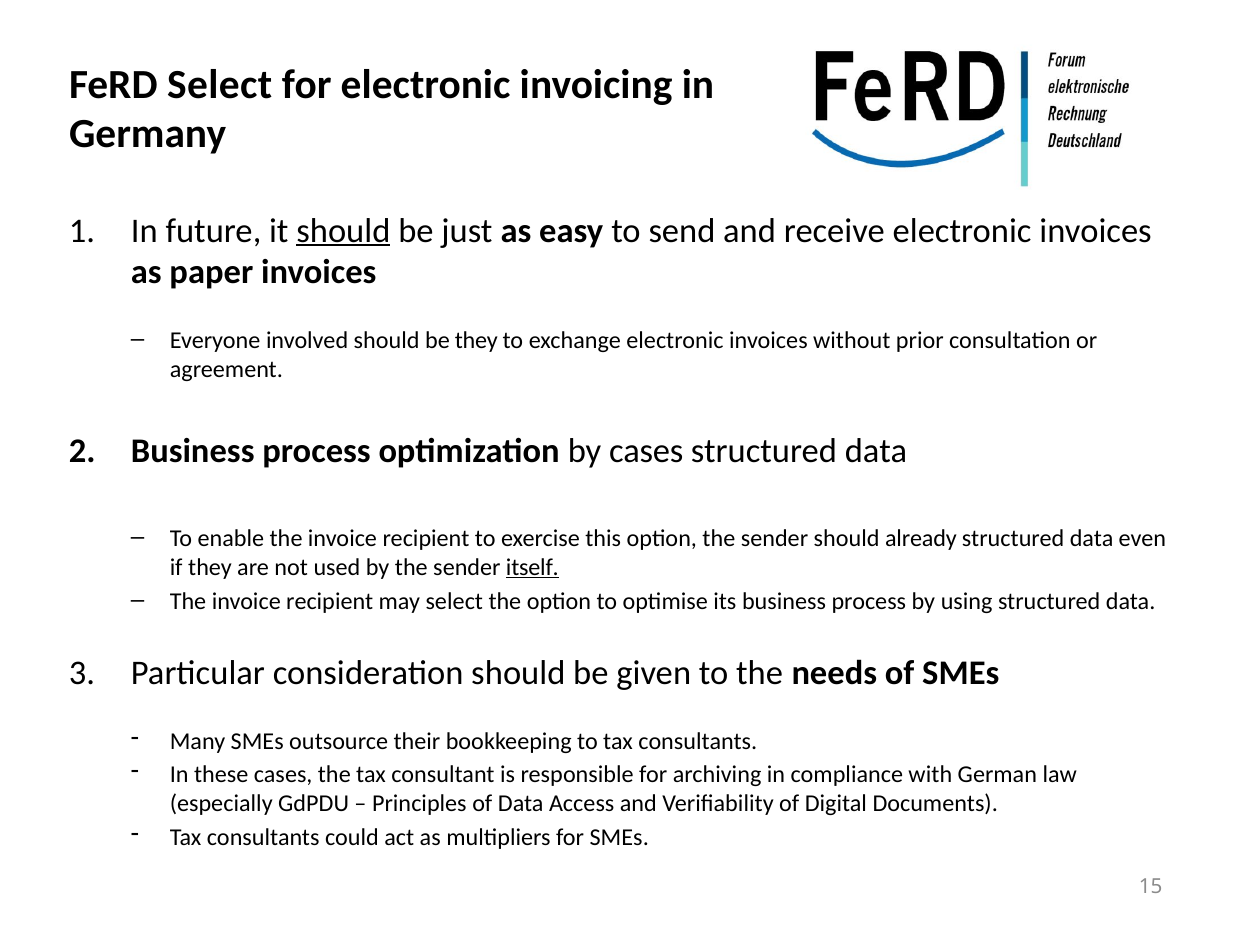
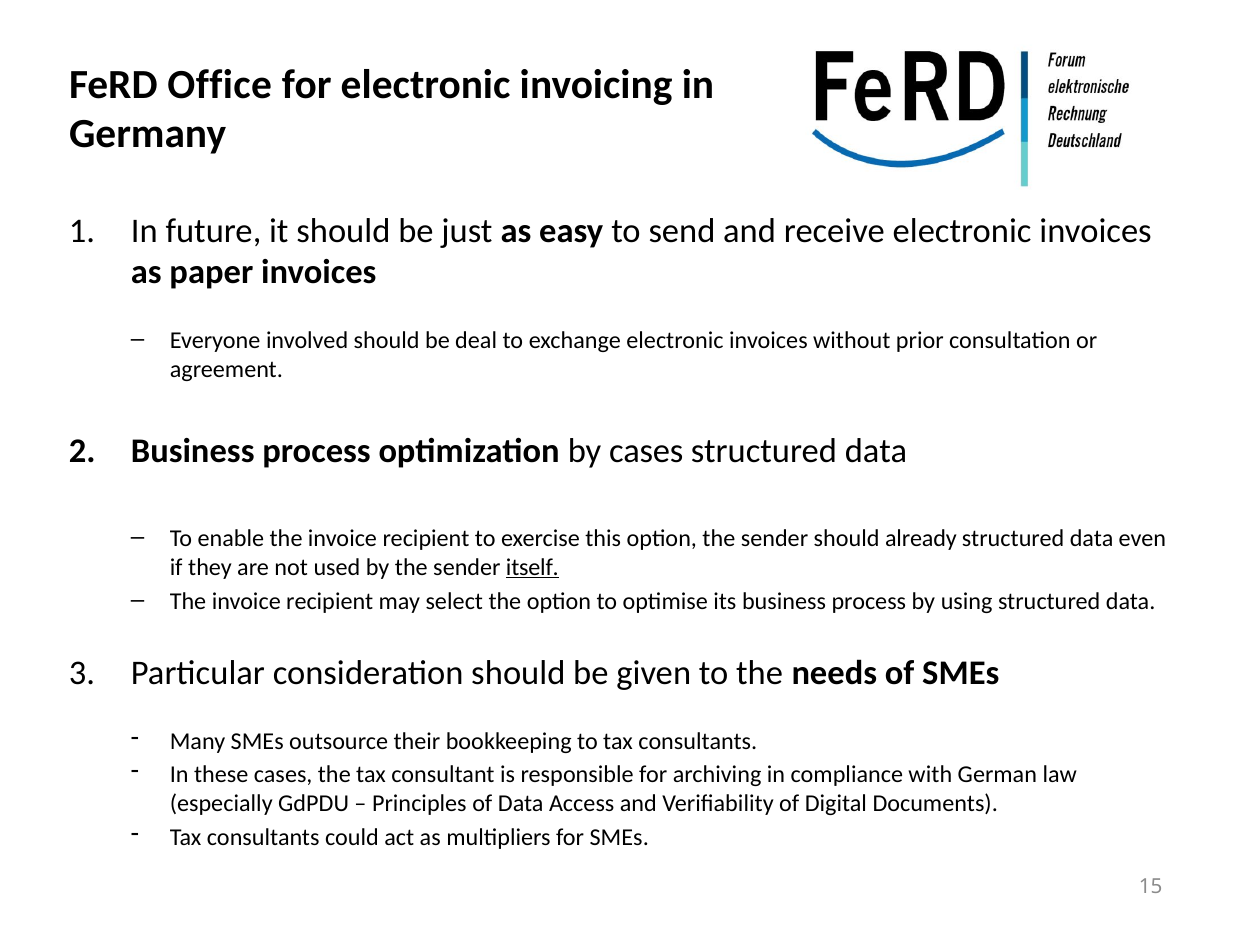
FeRD Select: Select -> Office (220, 84)
should underline: present -> none (343, 231)
be they: they -> deal (476, 340)
